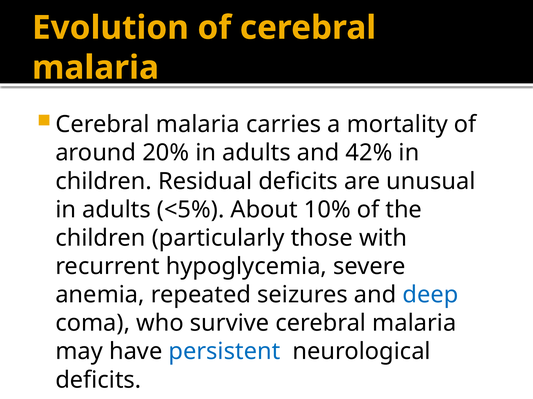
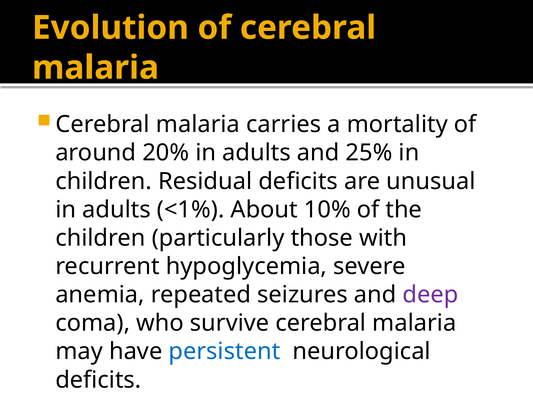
42%: 42% -> 25% (369, 153)
<5%: <5% -> <1% (191, 210)
deep colour: blue -> purple (431, 295)
